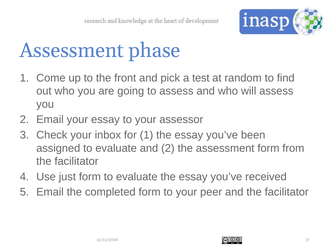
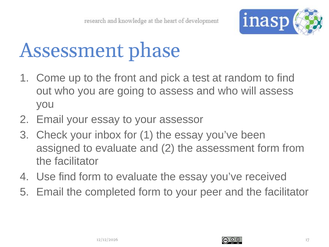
Use just: just -> find (67, 176)
